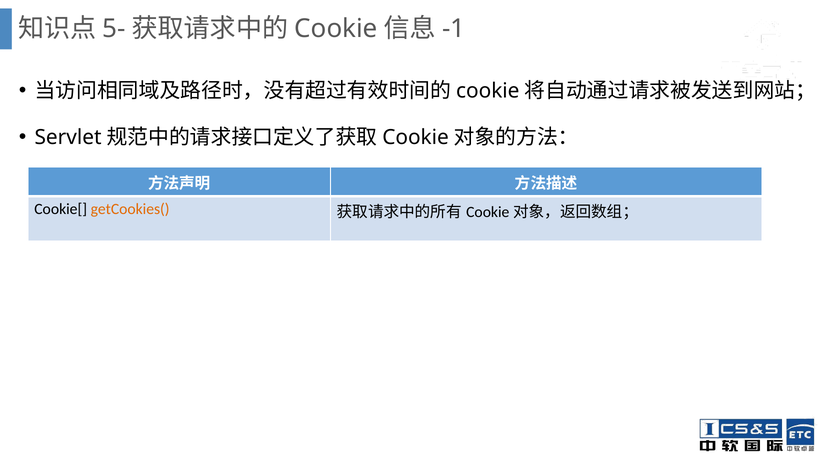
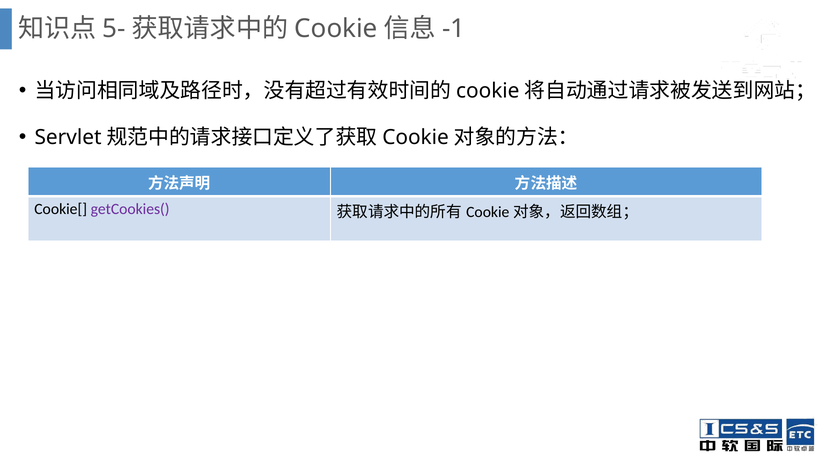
getCookies( colour: orange -> purple (130, 209)
